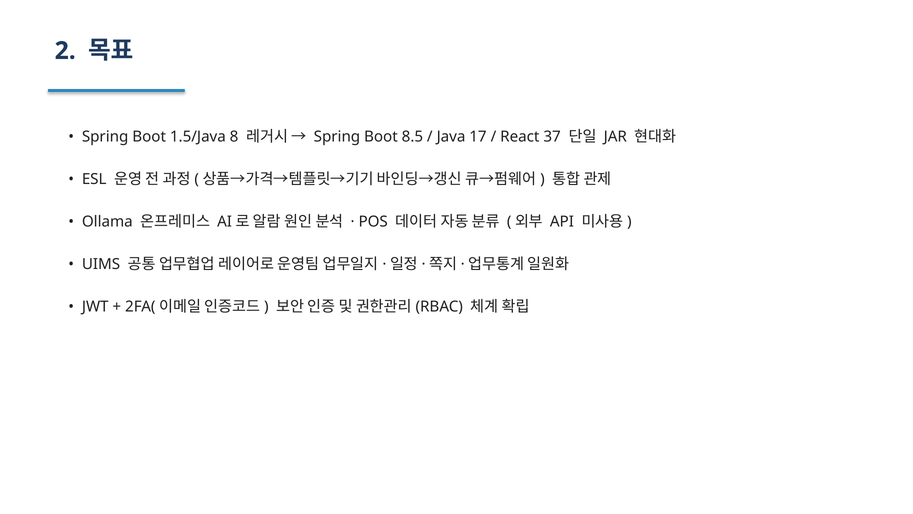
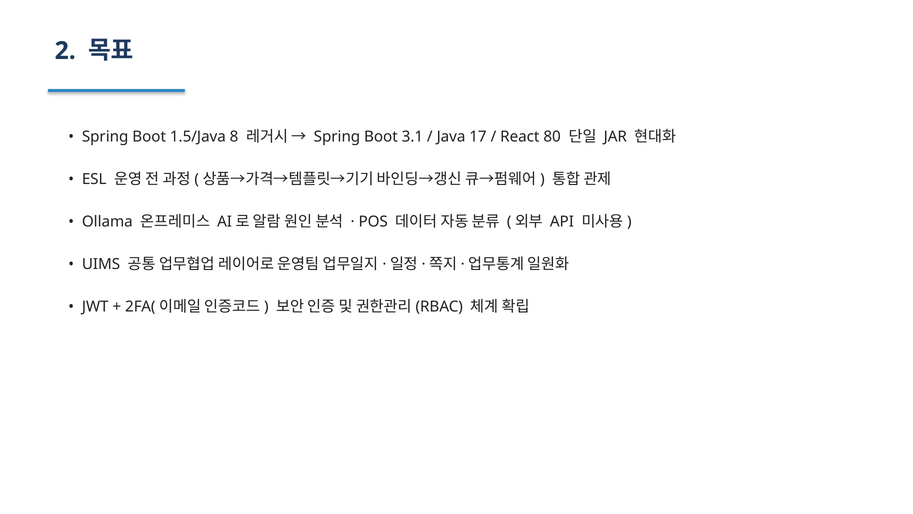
8.5: 8.5 -> 3.1 (412, 137)
37: 37 -> 80 (552, 137)
